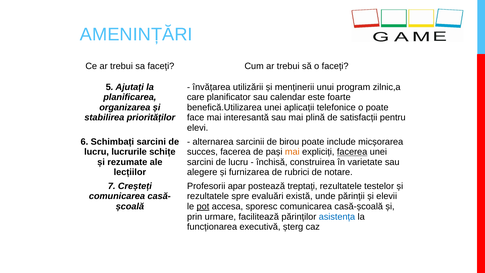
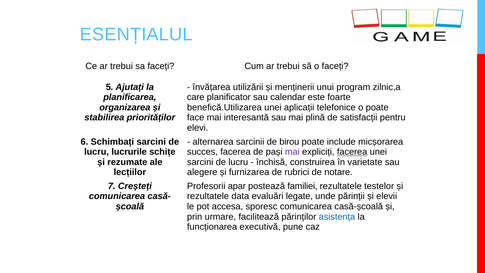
AMENINȚĂRI: AMENINȚĂRI -> ESENȚIALUL (136, 35)
mai colour: orange -> purple (292, 152)
treptați: treptați -> familiei (302, 186)
spre: spre -> data (240, 196)
există: există -> legate (299, 196)
pot underline: present -> none (203, 206)
șterg: șterg -> pune (293, 227)
